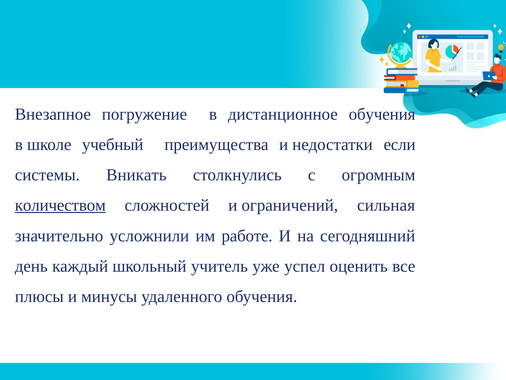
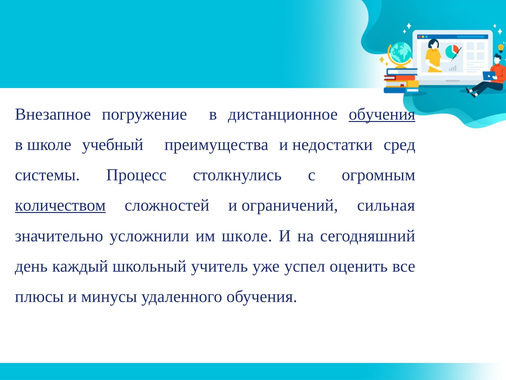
обучения underline: none -> present (382, 114)
если: если -> сред (400, 144)
Вникать: Вникать -> Процесс (136, 175)
им работе: работе -> школе (247, 235)
